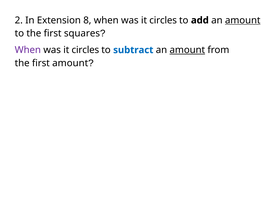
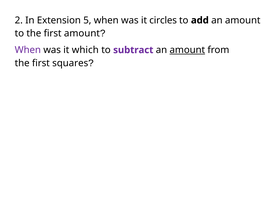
8: 8 -> 5 (87, 20)
amount underline: present -> none (243, 20)
first squares: squares -> amount (82, 33)
circles: circles -> which (85, 50)
subtract colour: blue -> purple (133, 50)
first amount: amount -> squares (70, 63)
